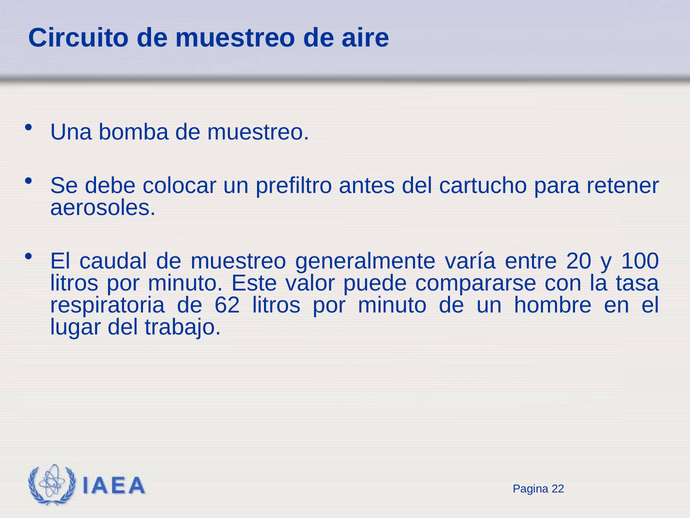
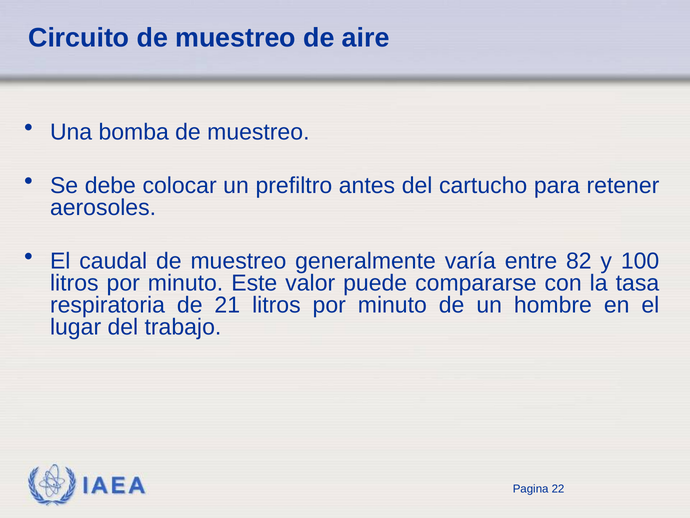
20: 20 -> 82 (579, 261)
62: 62 -> 21 (227, 305)
